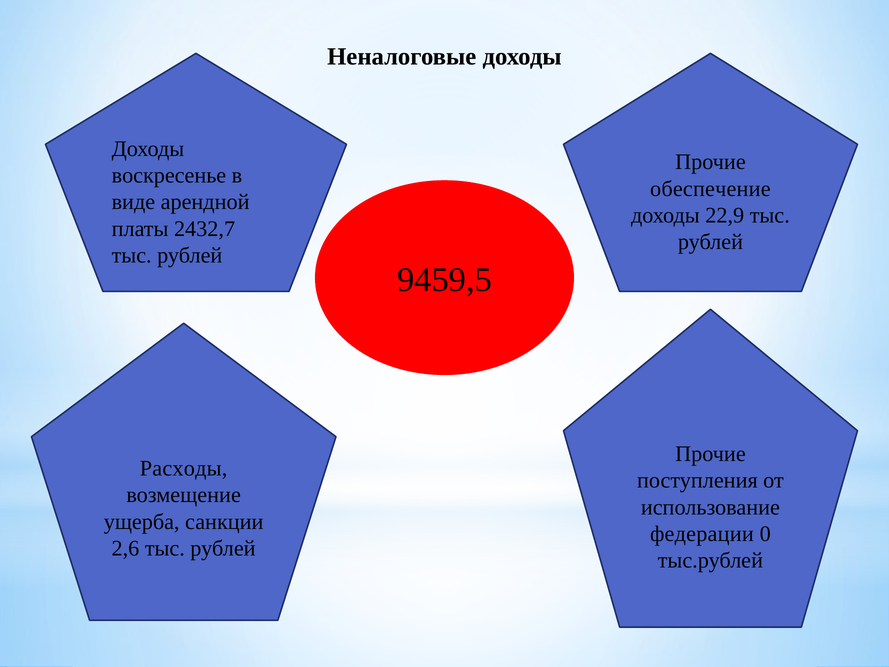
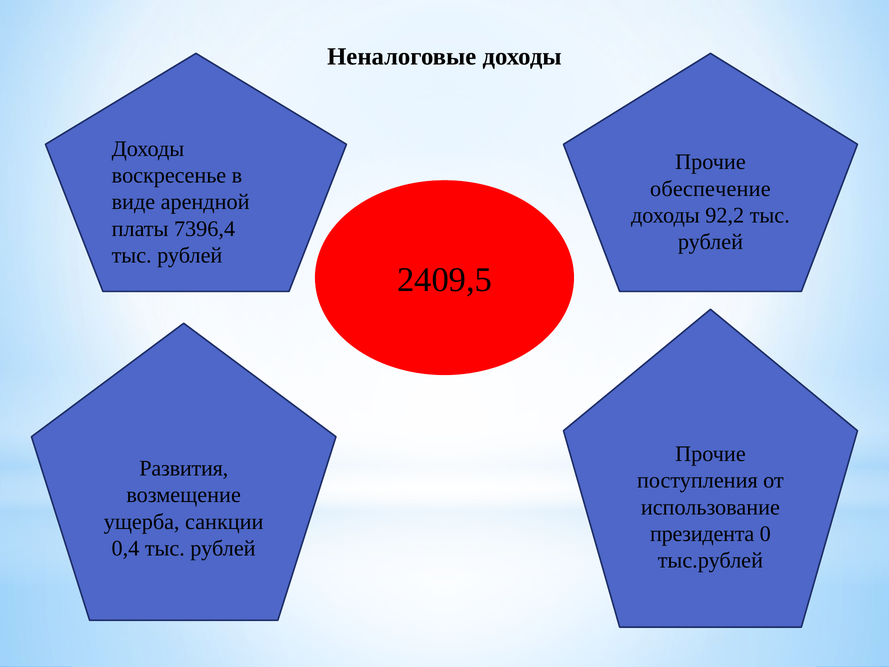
22,9: 22,9 -> 92,2 (725, 215)
2432,7: 2432,7 -> 7396,4 (205, 229)
9459,5: 9459,5 -> 2409,5 (445, 280)
Расходы: Расходы -> Развития (184, 468)
федерации: федерации -> президента (702, 534)
2,6: 2,6 -> 0,4 (125, 548)
